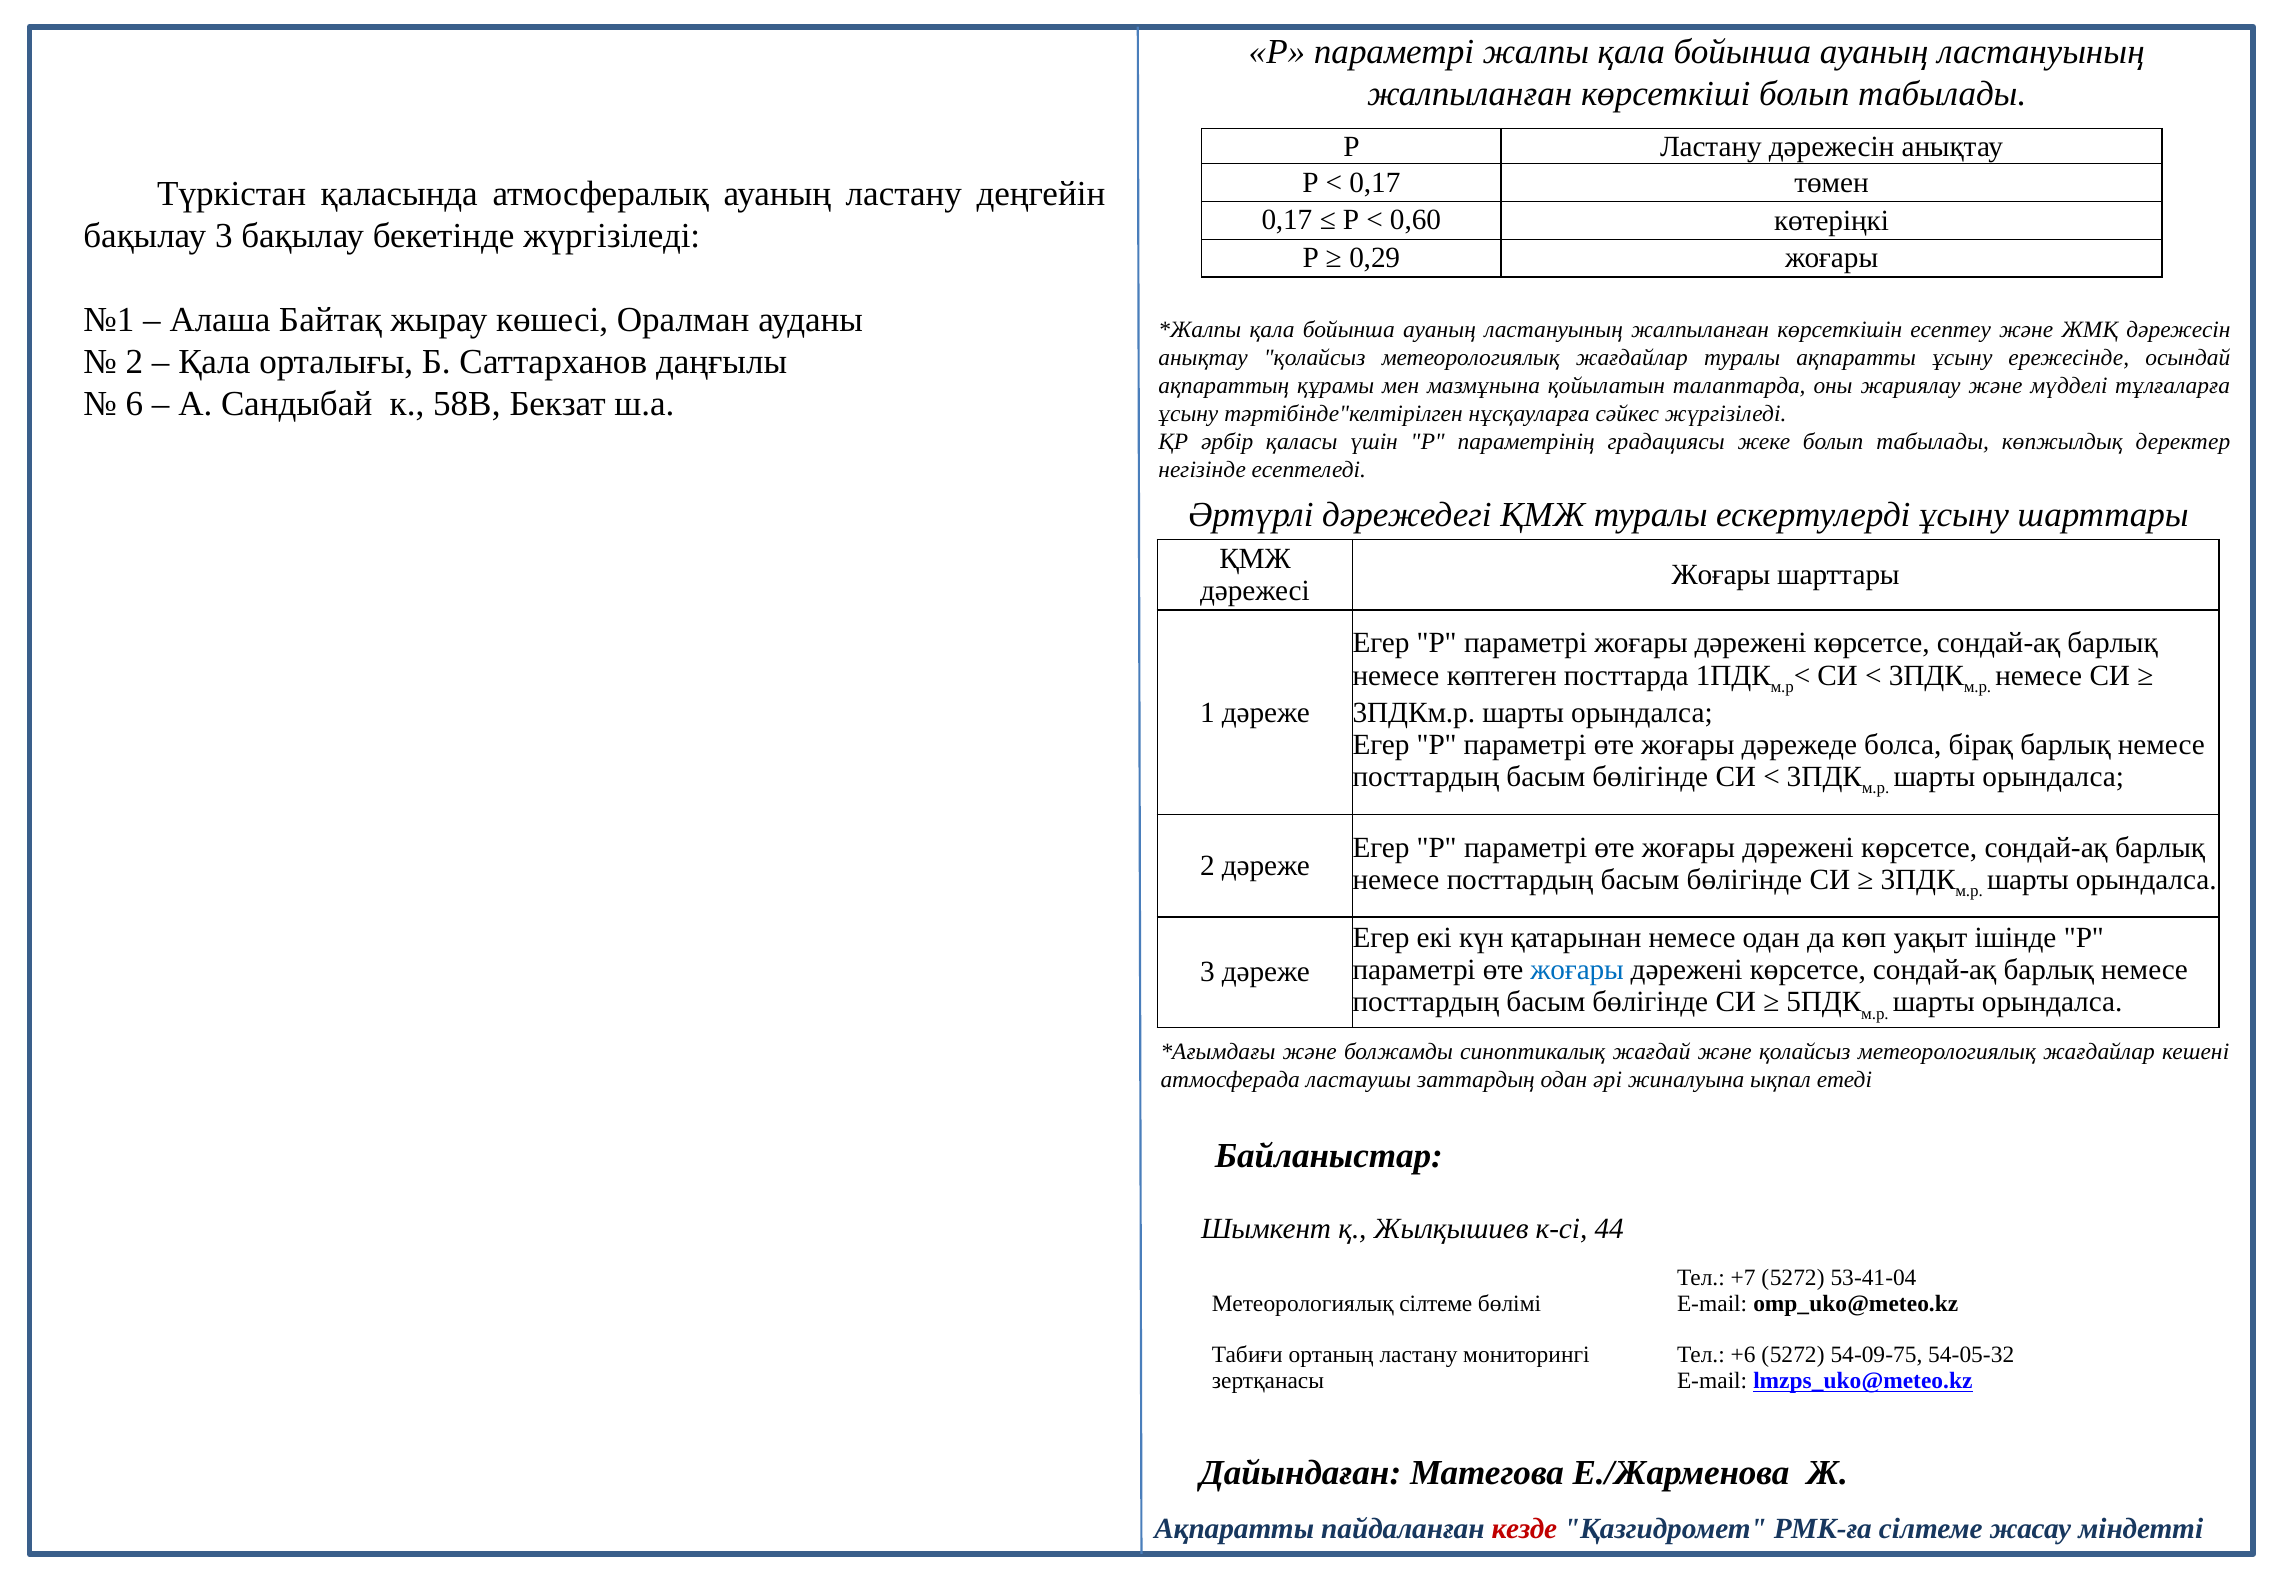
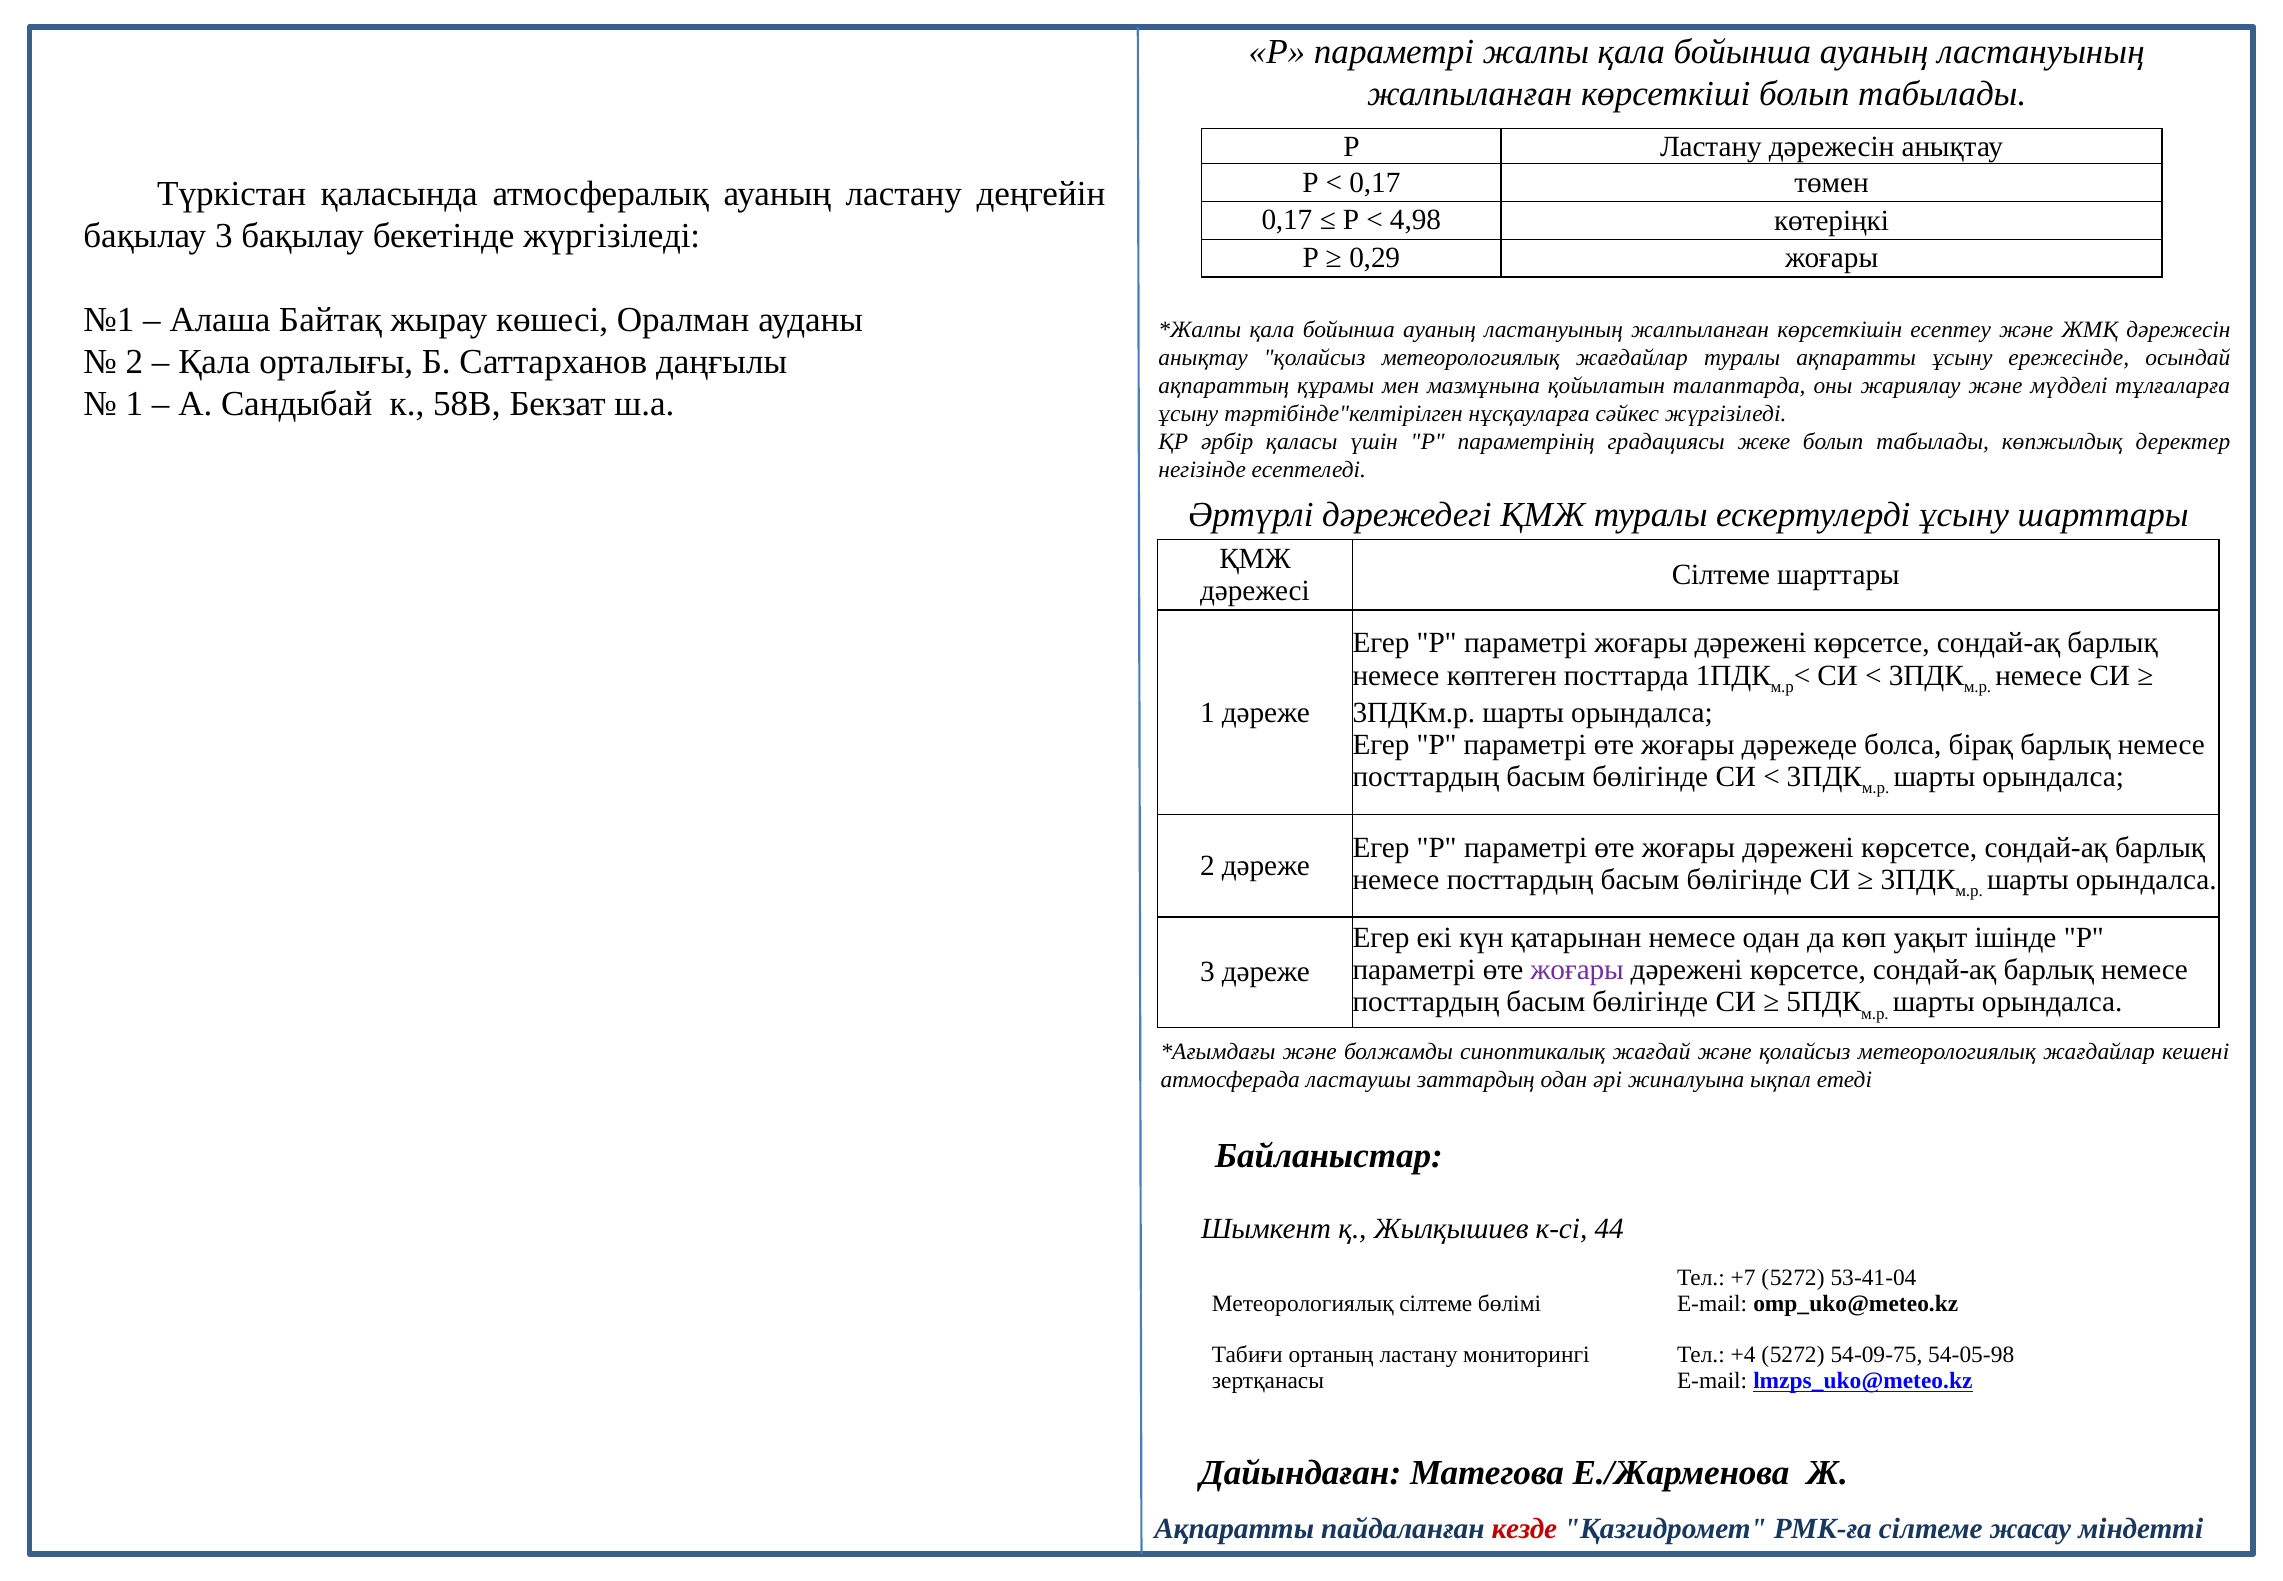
0,60: 0,60 -> 4,98 (1416, 220)
6: 6 -> 1 (134, 404)
Жоғары: Жоғары -> Сілтеме (1721, 575)
жоғары colour: blue -> purple (1577, 970)
+6: +6 -> +4 (1743, 1355)
54-05-32: 54-05-32 -> 54-05-98 (1971, 1355)
